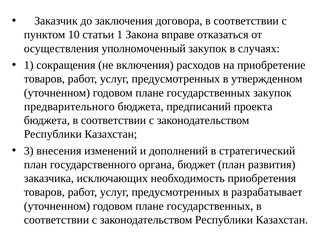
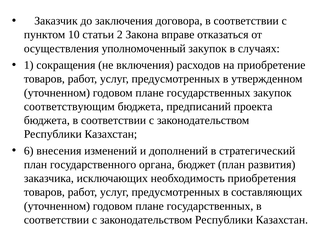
статьи 1: 1 -> 2 (120, 35)
предварительного: предварительного -> соответствующим (69, 107)
3: 3 -> 6 (29, 151)
разрабатывает: разрабатывает -> составляющих (267, 192)
